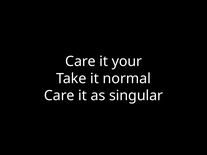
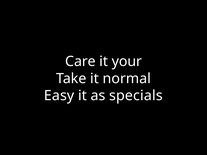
Care: Care -> Easy (59, 96)
singular: singular -> specials (136, 96)
